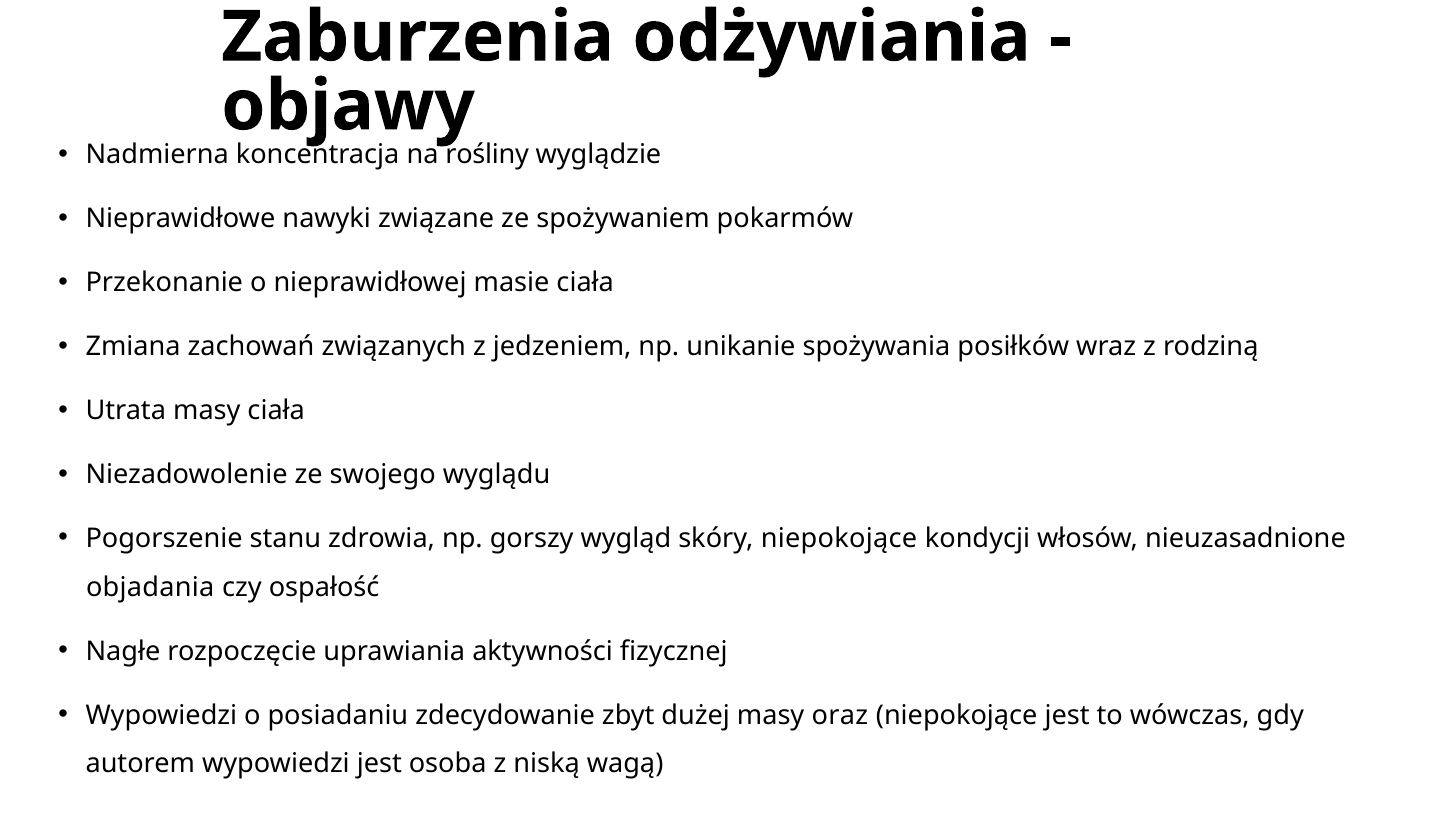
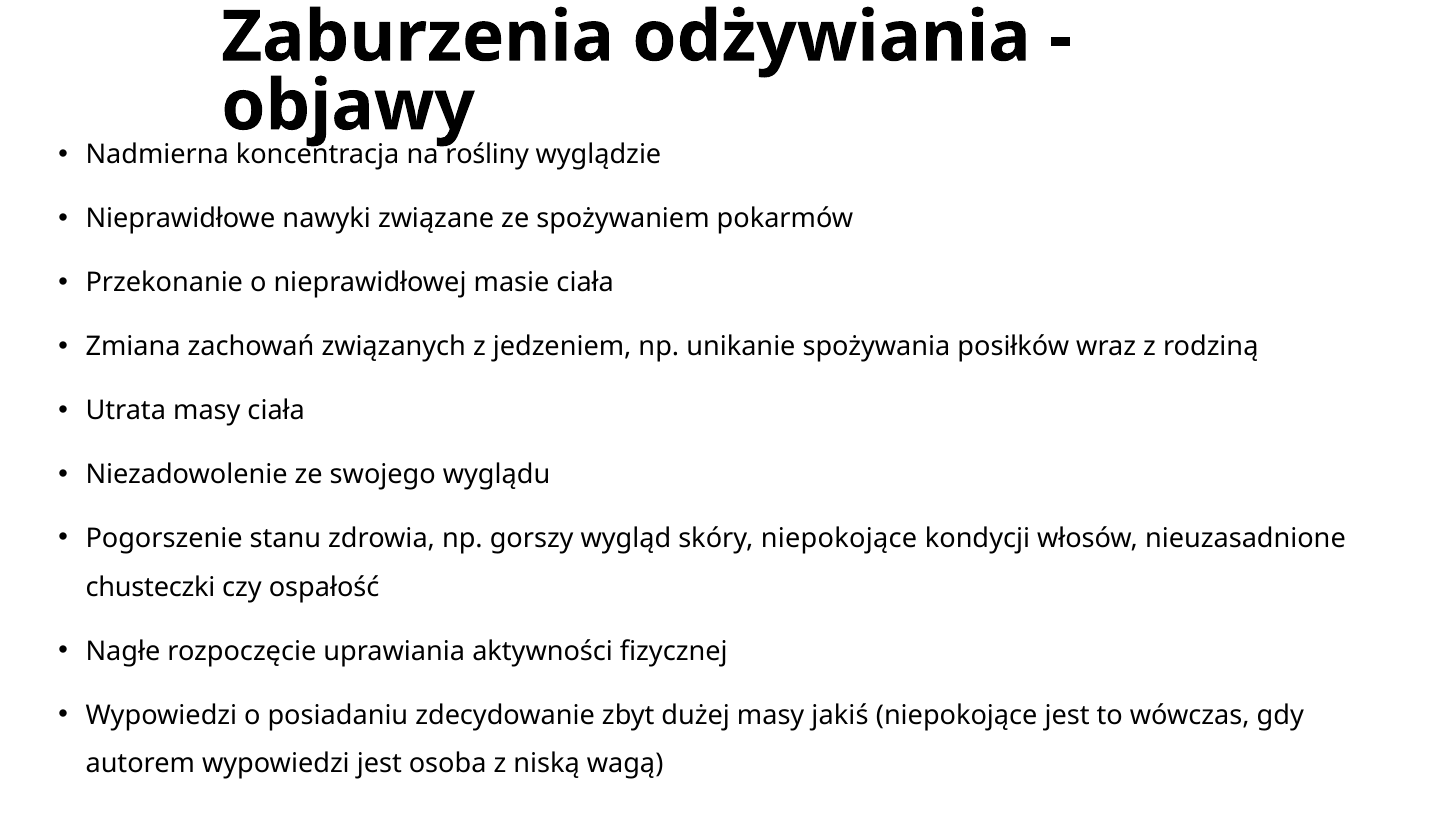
objadania: objadania -> chusteczki (150, 587)
oraz: oraz -> jakiś (840, 715)
